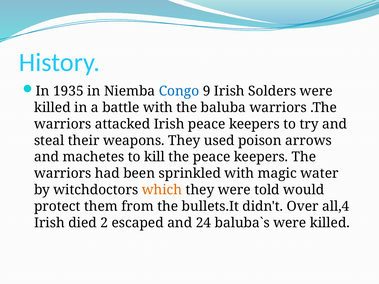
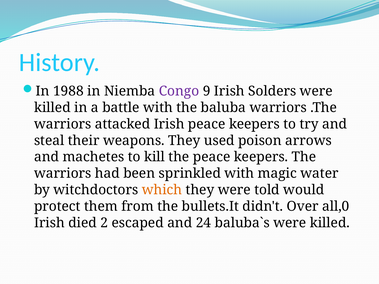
1935: 1935 -> 1988 (68, 91)
Congo colour: blue -> purple (179, 91)
all,4: all,4 -> all,0 (336, 206)
